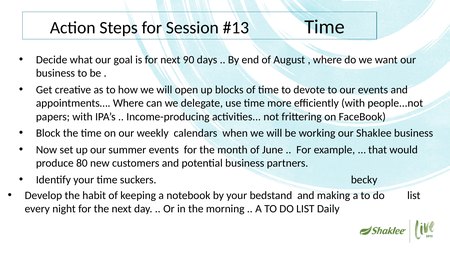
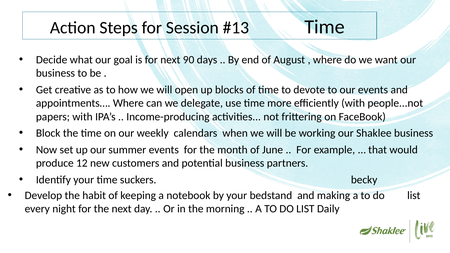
80: 80 -> 12 (82, 163)
